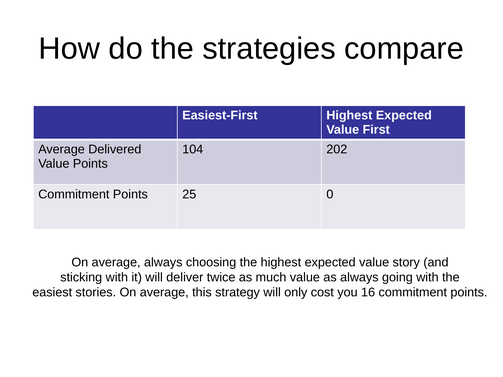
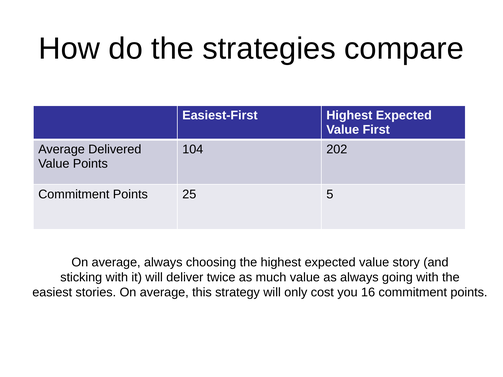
0: 0 -> 5 (330, 194)
